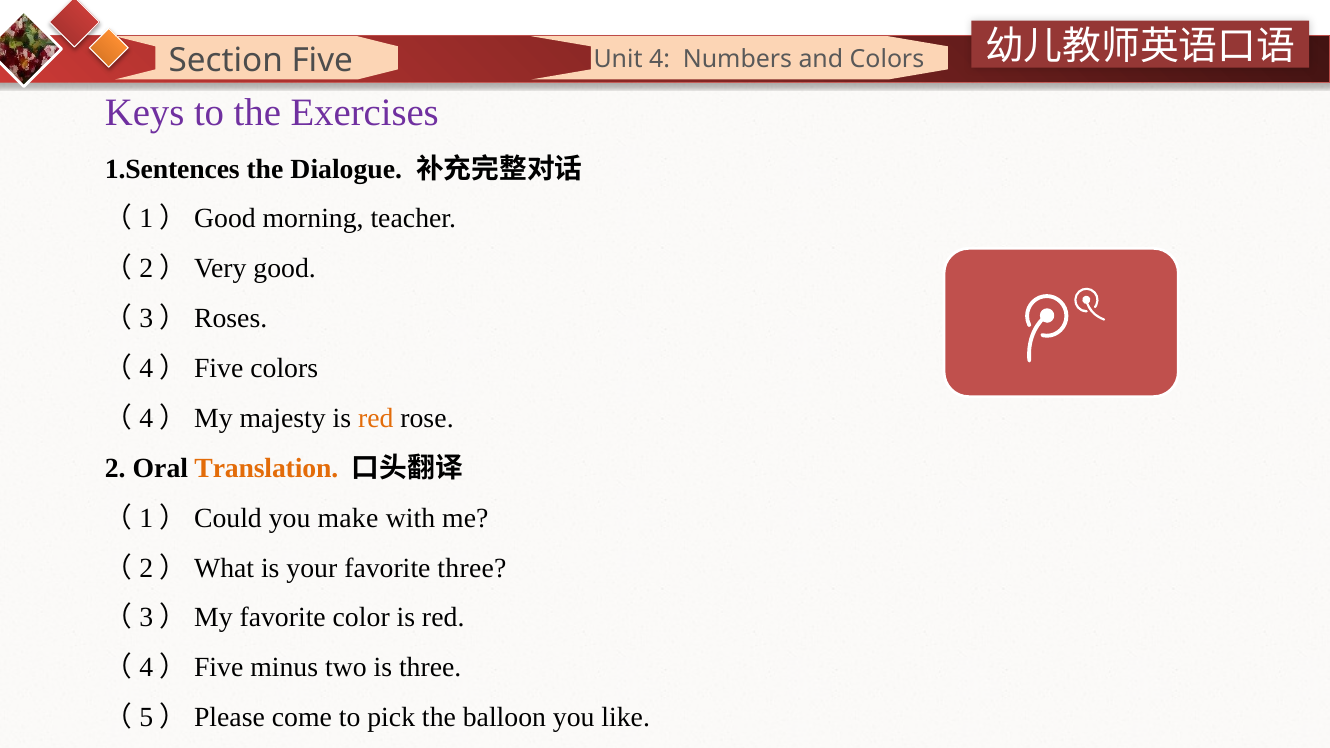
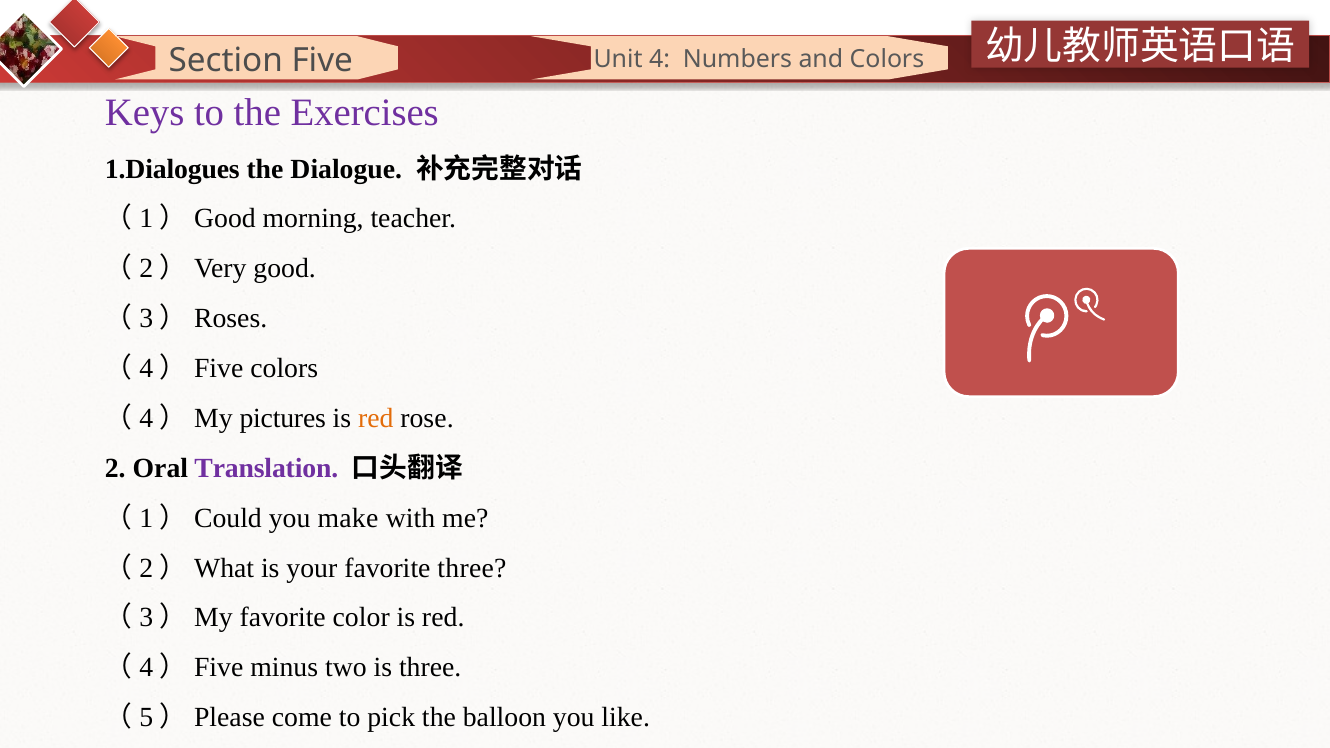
1.Sentences: 1.Sentences -> 1.Dialogues (172, 169)
majesty: majesty -> pictures (283, 418)
Translation colour: orange -> purple (266, 468)
